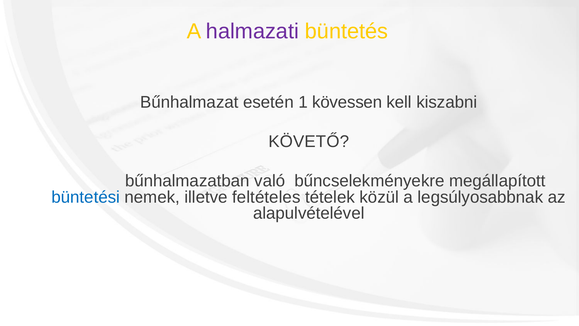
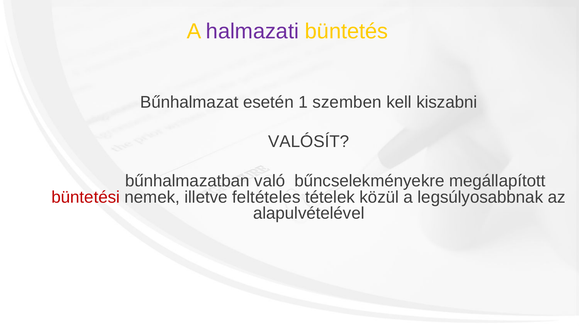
kövessen: kövessen -> szemben (347, 102)
KÖVETŐ: KÖVETŐ -> VALÓSÍT (309, 142)
büntetési colour: blue -> red (86, 197)
